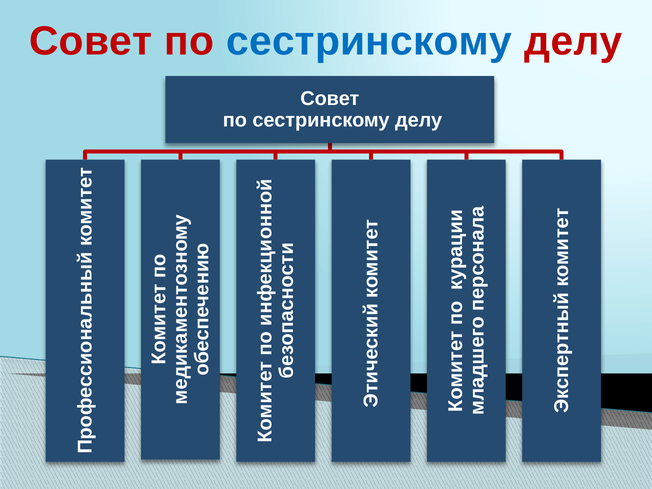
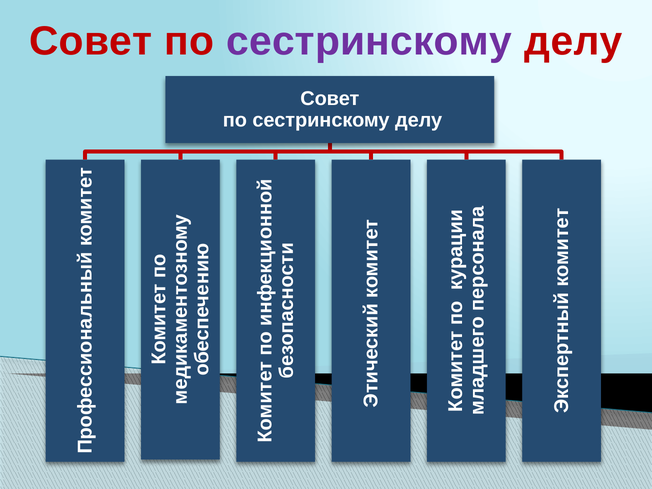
сестринскому colour: blue -> purple (369, 41)
